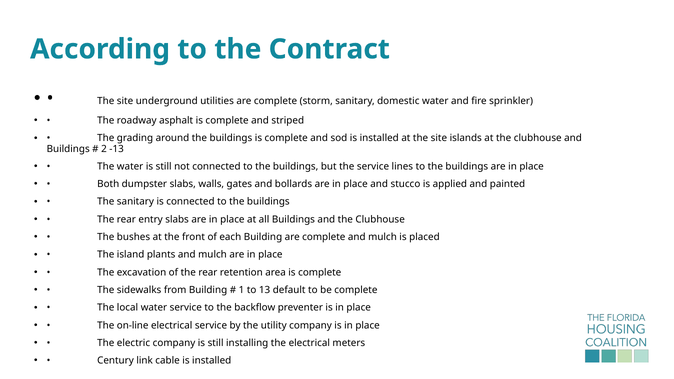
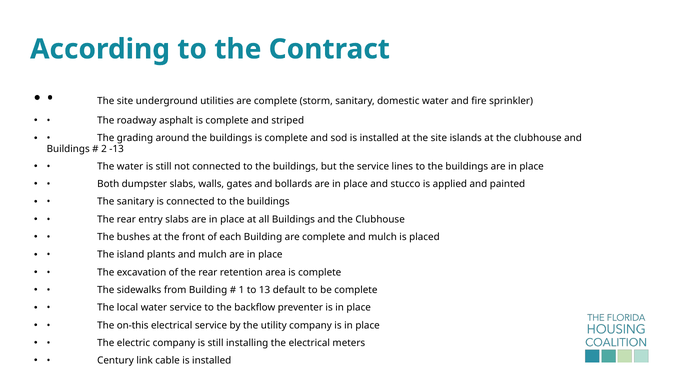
on-line: on-line -> on-this (133, 325)
